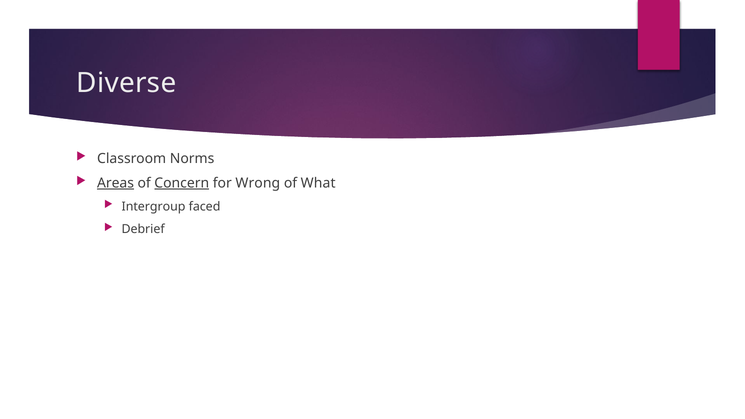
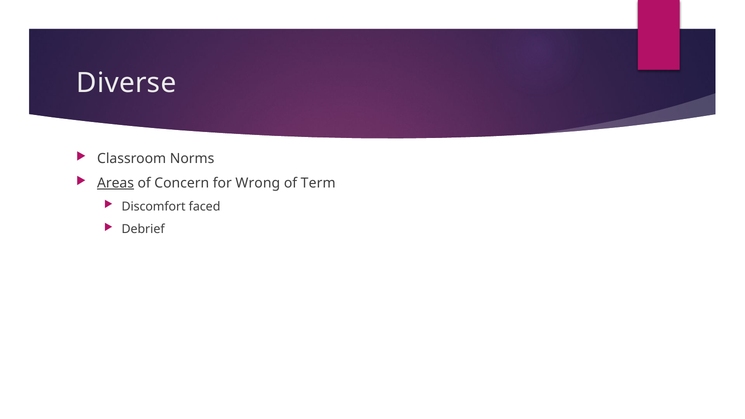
Concern underline: present -> none (182, 183)
What: What -> Term (318, 183)
Intergroup: Intergroup -> Discomfort (154, 206)
